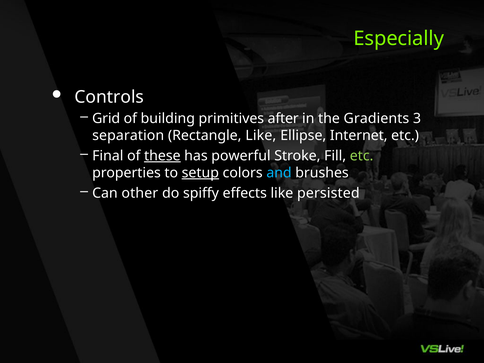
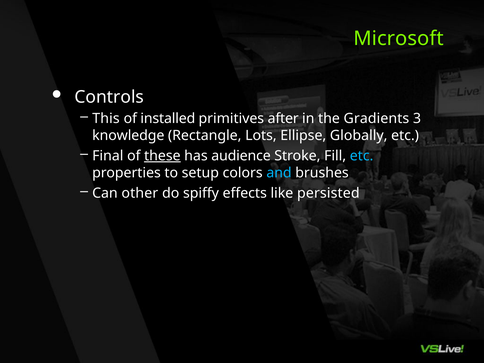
Especially: Especially -> Microsoft (399, 38)
Grid: Grid -> This (106, 118)
building: building -> installed (168, 118)
separation: separation -> knowledge (128, 135)
Rectangle Like: Like -> Lots (261, 135)
Internet: Internet -> Globally (359, 135)
powerful: powerful -> audience (241, 156)
etc colour: light green -> light blue (362, 156)
setup underline: present -> none (200, 173)
